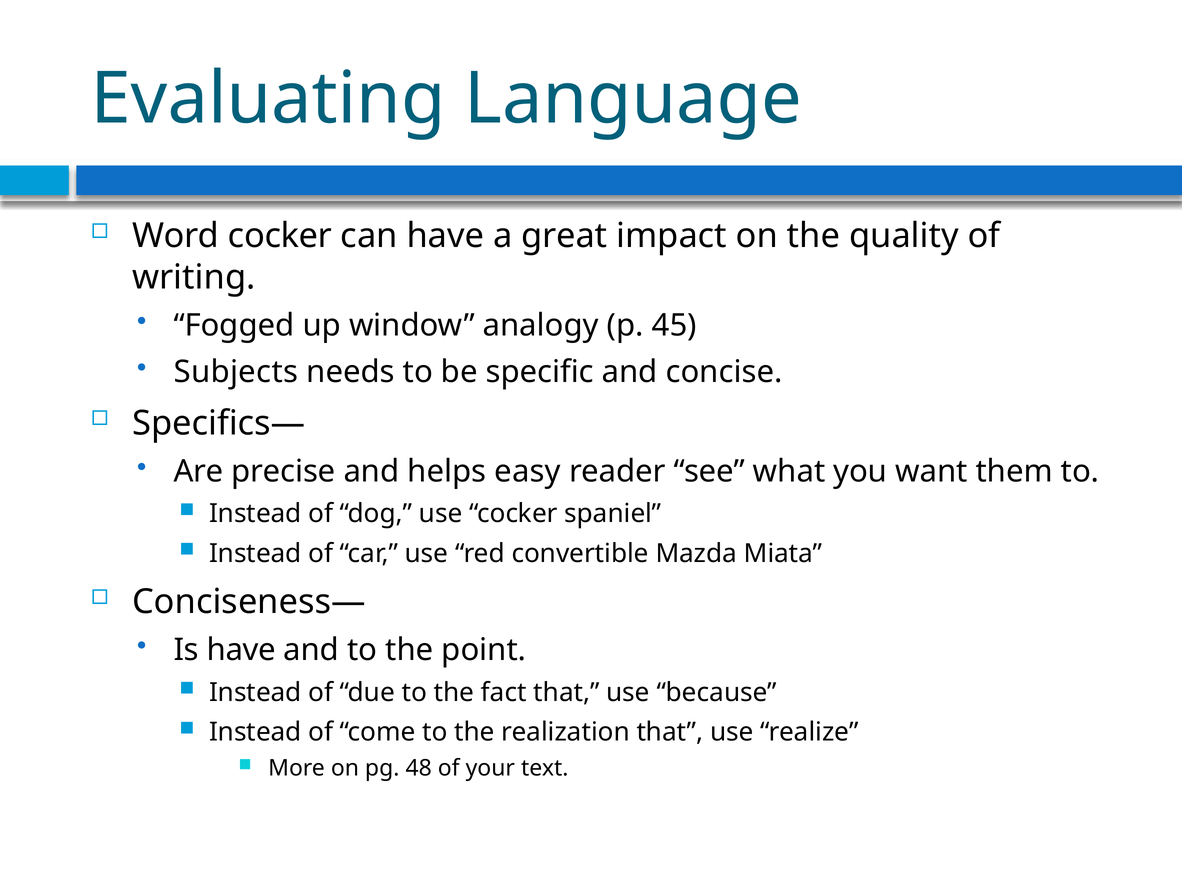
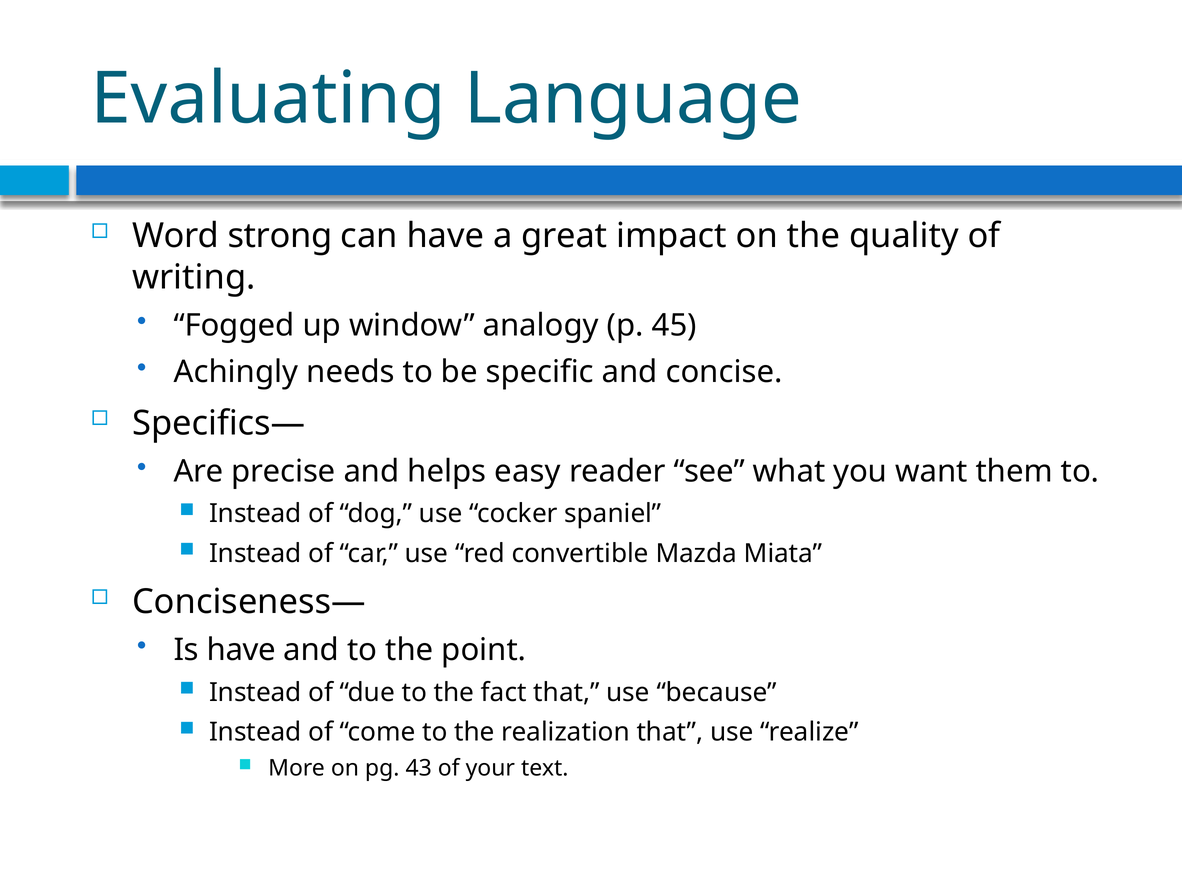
Word cocker: cocker -> strong (280, 236)
Subjects: Subjects -> Achingly (236, 372)
48: 48 -> 43 (419, 768)
